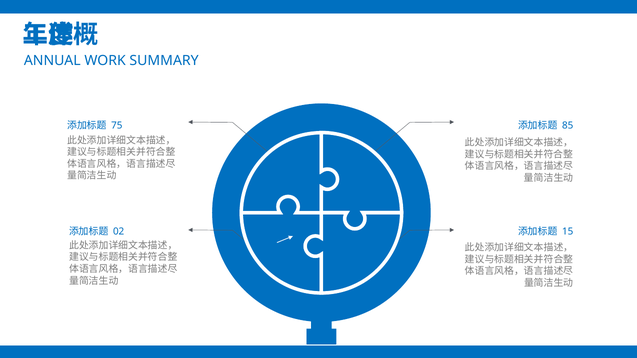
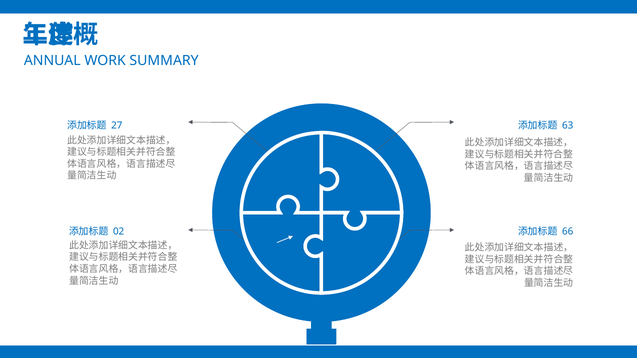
75: 75 -> 27 (117, 126)
85: 85 -> 63 (568, 126)
15: 15 -> 66 (568, 232)
